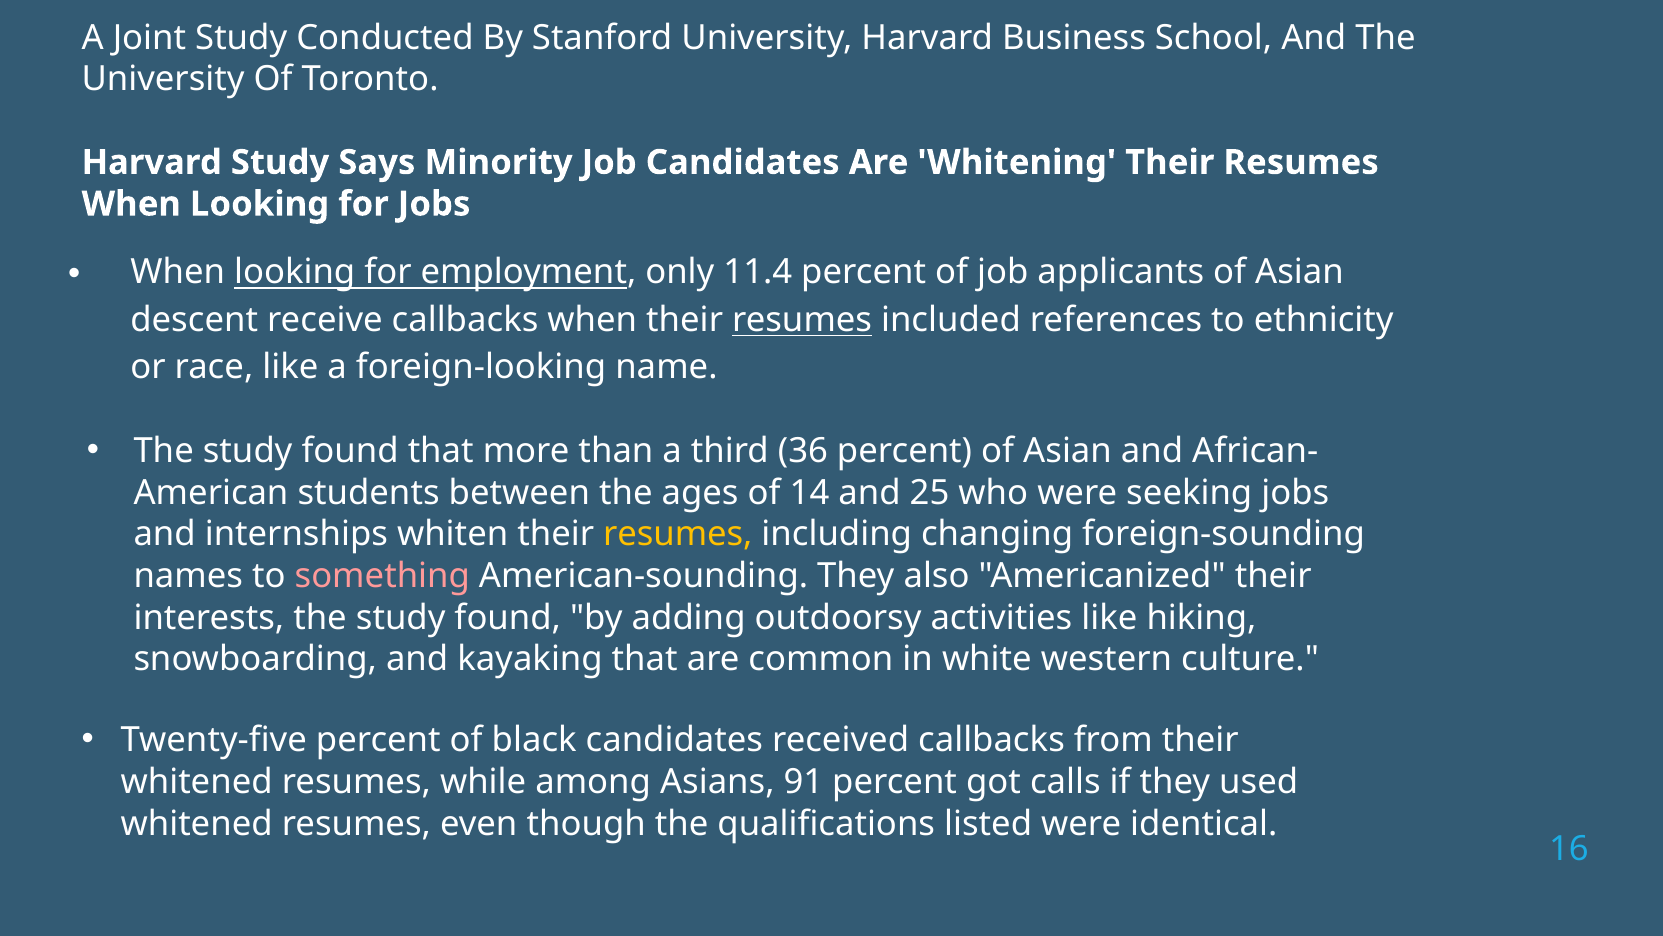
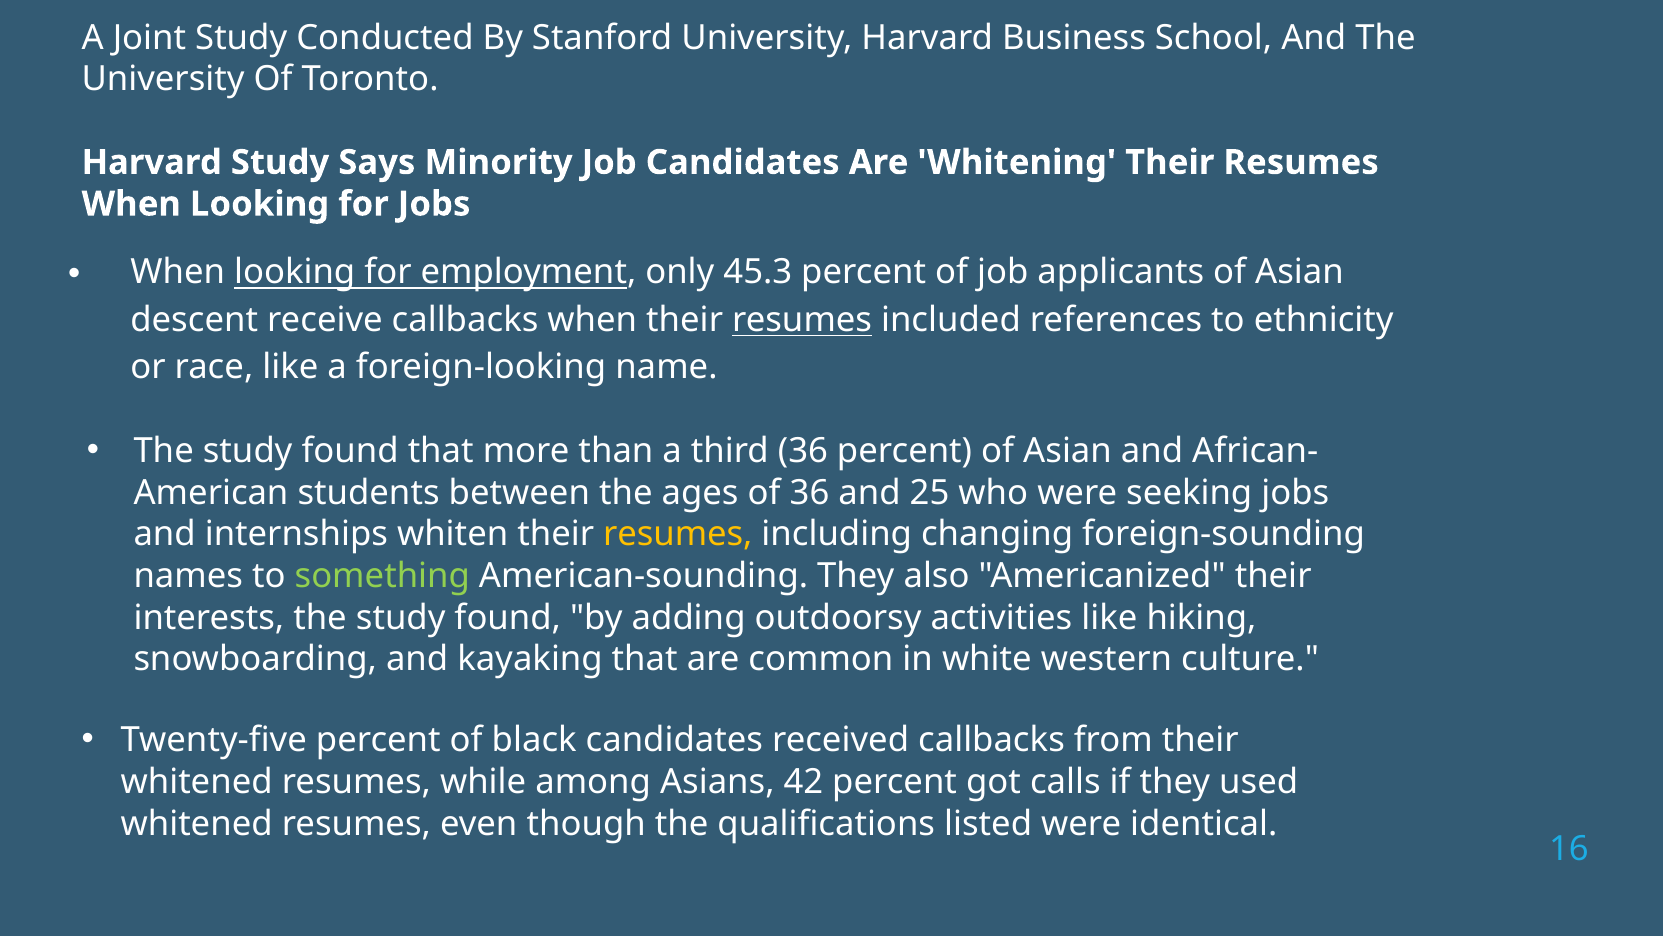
11.4: 11.4 -> 45.3 (758, 272)
of 14: 14 -> 36 (810, 493)
something colour: pink -> light green (382, 576)
91: 91 -> 42 (803, 782)
